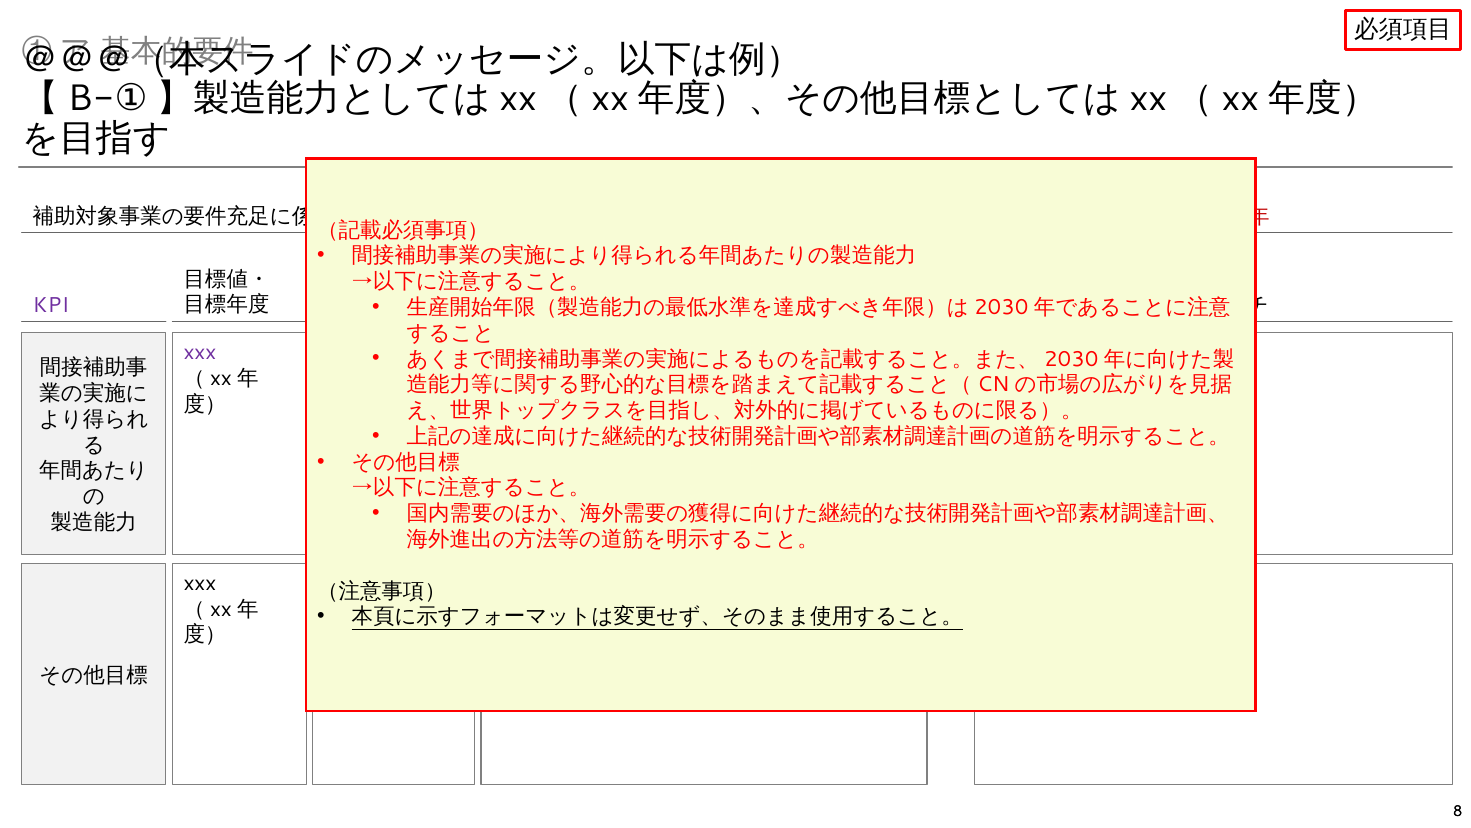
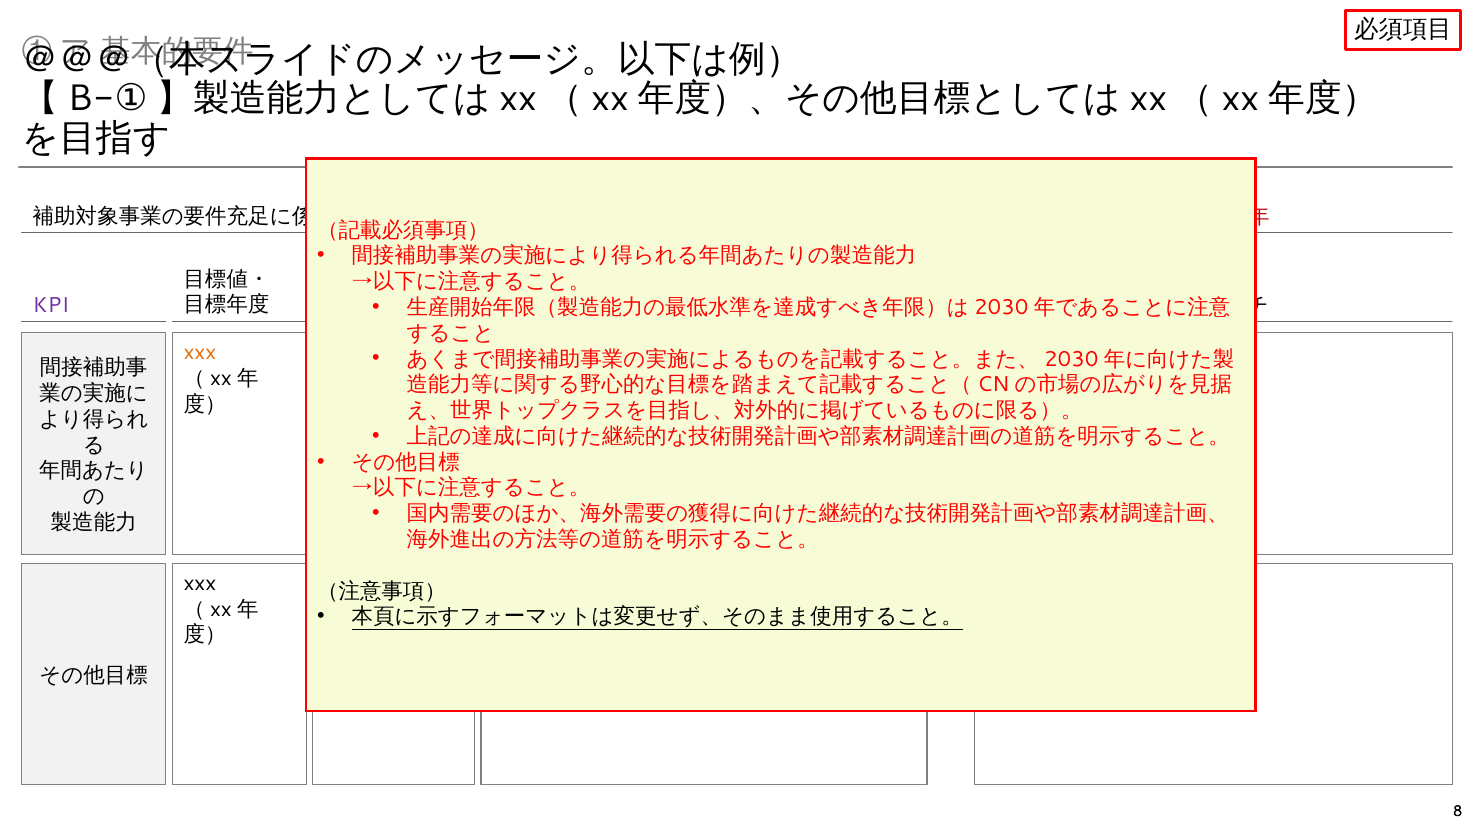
xxx colour: purple -> orange (200, 352)
